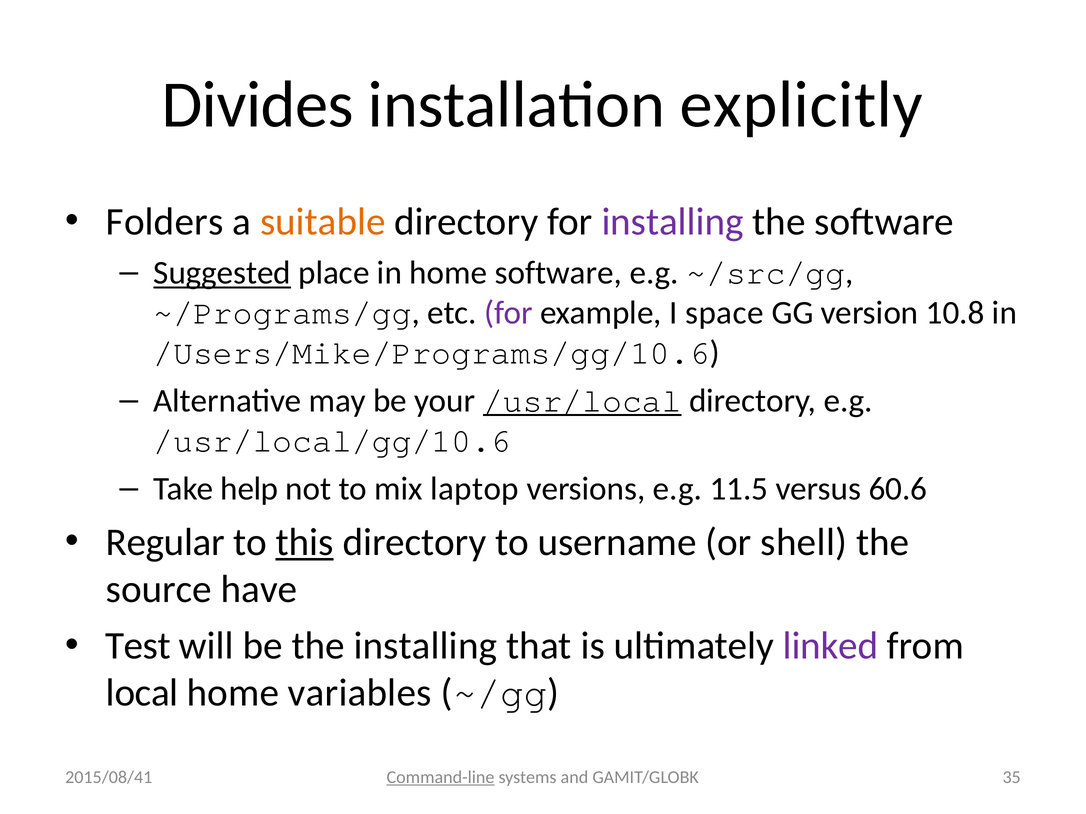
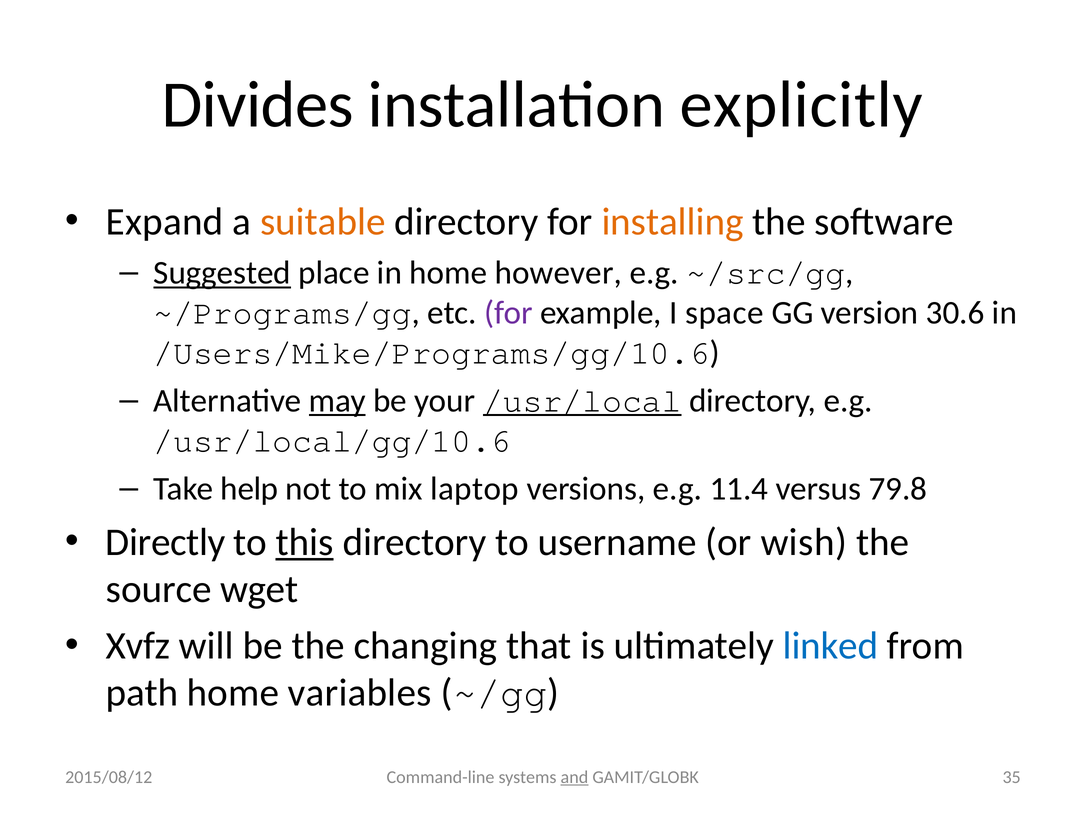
Folders: Folders -> Expand (165, 222)
installing colour: purple -> orange (673, 222)
home software: software -> however (558, 273)
10.8: 10.8 -> 30.6 (955, 313)
may underline: none -> present (337, 401)
11.5: 11.5 -> 11.4 (739, 489)
60.6: 60.6 -> 79.8 (898, 489)
Regular: Regular -> Directly (165, 543)
shell: shell -> wish (804, 543)
have: have -> wget (259, 590)
Test: Test -> Xvfz (138, 646)
the installing: installing -> changing (425, 646)
linked colour: purple -> blue (830, 646)
local: local -> path (142, 693)
Command-line underline: present -> none (441, 778)
and underline: none -> present (574, 778)
2015/08/41: 2015/08/41 -> 2015/08/12 (109, 778)
